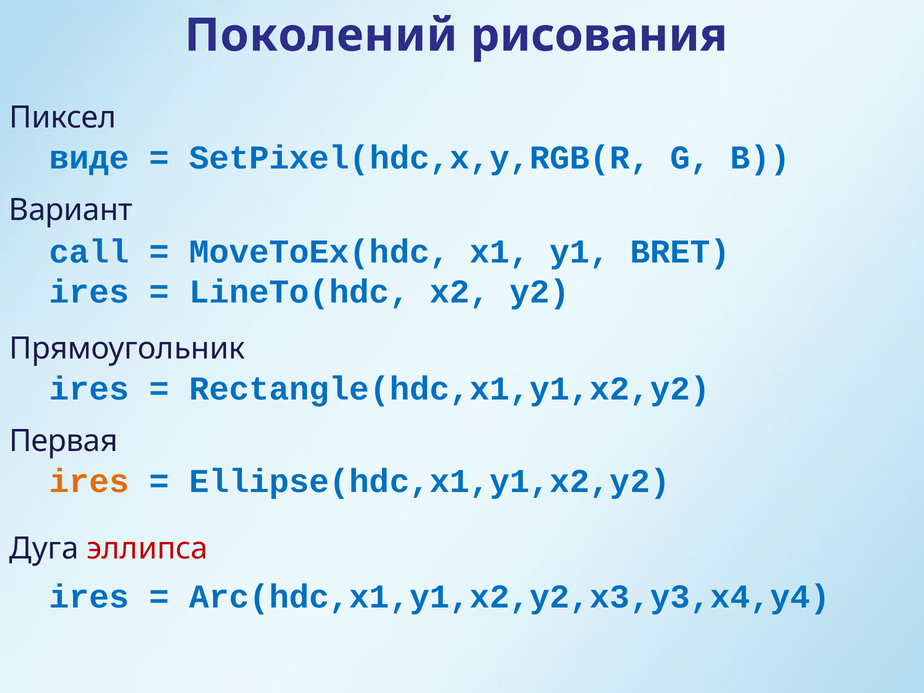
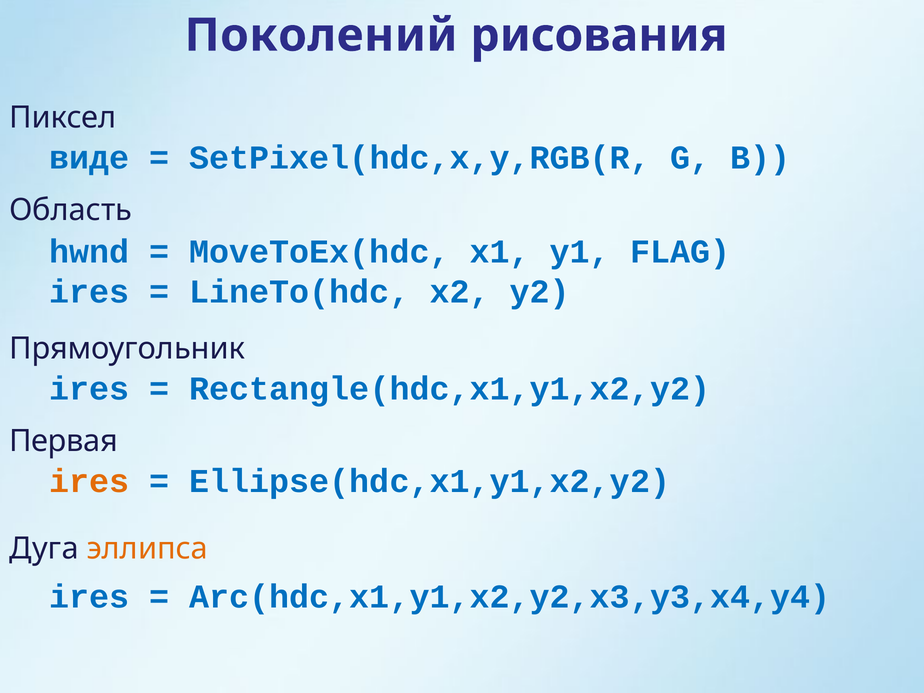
Вариант: Вариант -> Область (71, 210)
call: call -> hwnd (89, 252)
BRET: BRET -> FLAG (680, 252)
эллипса colour: red -> orange (147, 549)
